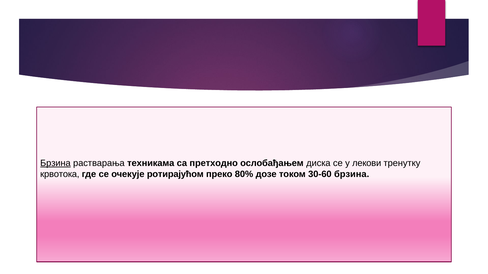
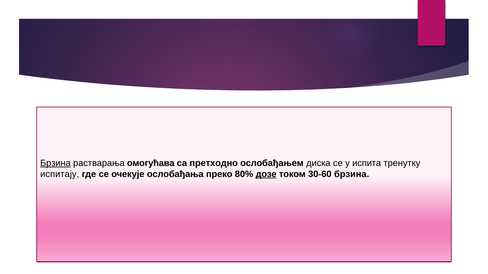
техникама: техникама -> омогућава (151, 163)
лекови: лекови -> испита (367, 163)
крвотока: крвотока -> испитају (60, 174)
ротирајућом: ротирајућом -> ослобађања (175, 174)
дозе underline: none -> present (266, 174)
